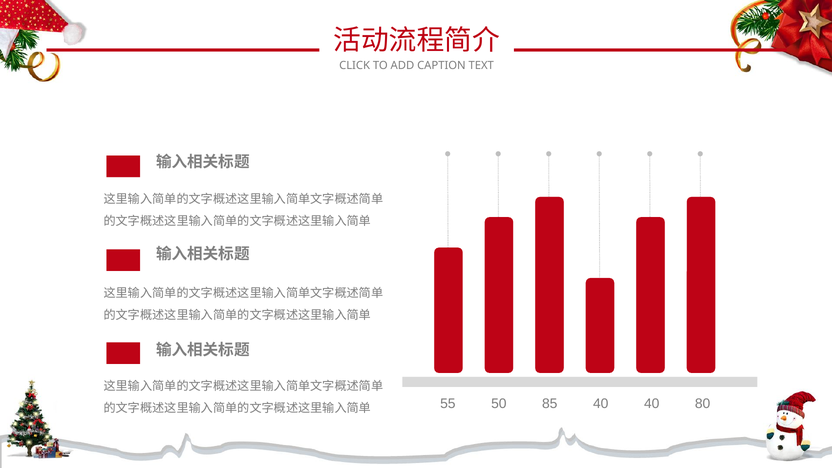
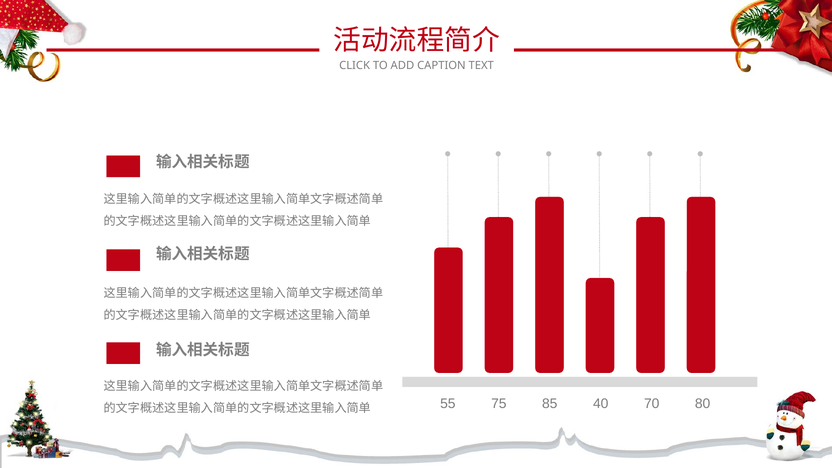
50: 50 -> 75 (499, 404)
40 40: 40 -> 70 (652, 404)
